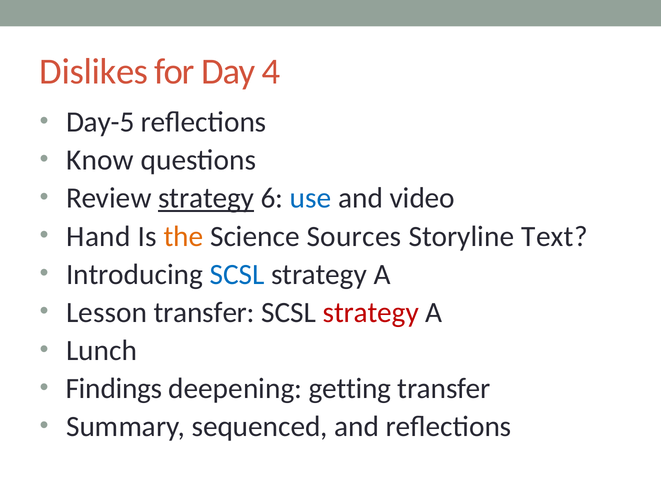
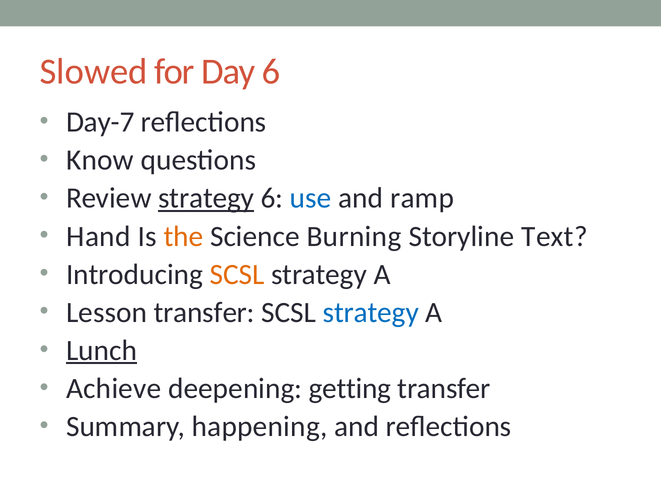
Dislikes: Dislikes -> Slowed (94, 71)
Day 4: 4 -> 6 (271, 71)
Day-5: Day-5 -> Day-7 (100, 122)
video: video -> ramp (422, 198)
Sources: Sources -> Burning (354, 236)
SCSL colour: blue -> orange (237, 274)
strategy colour: red -> blue (371, 312)
Lunch underline: none -> present (102, 350)
Findings: Findings -> Achieve (114, 388)
sequenced: sequenced -> happening (260, 426)
